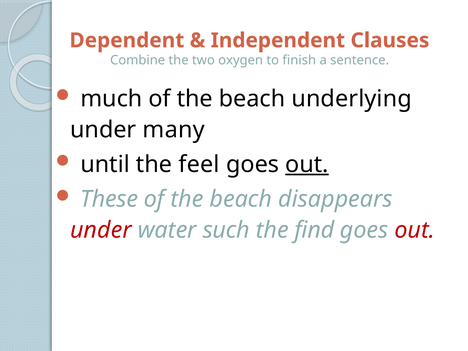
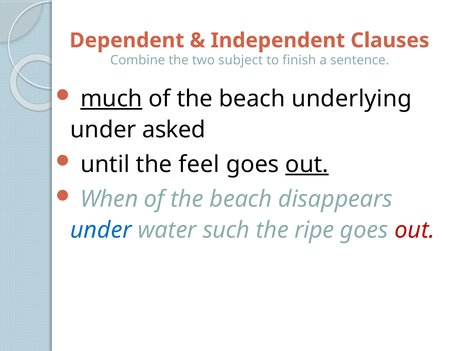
oxygen: oxygen -> subject (241, 60)
much underline: none -> present (111, 99)
many: many -> asked (174, 130)
These: These -> When (109, 199)
under colour: red -> blue (101, 230)
find: find -> ripe (314, 230)
